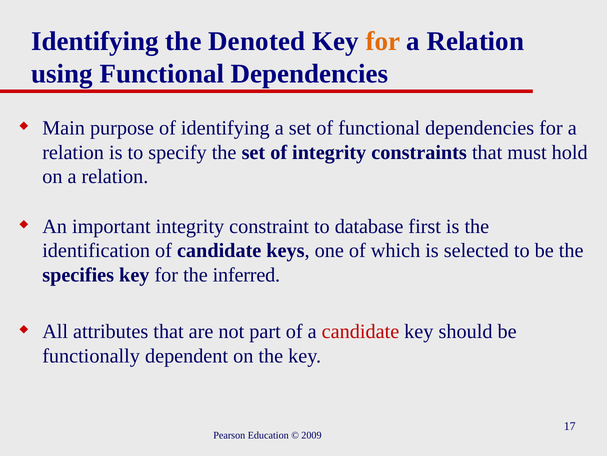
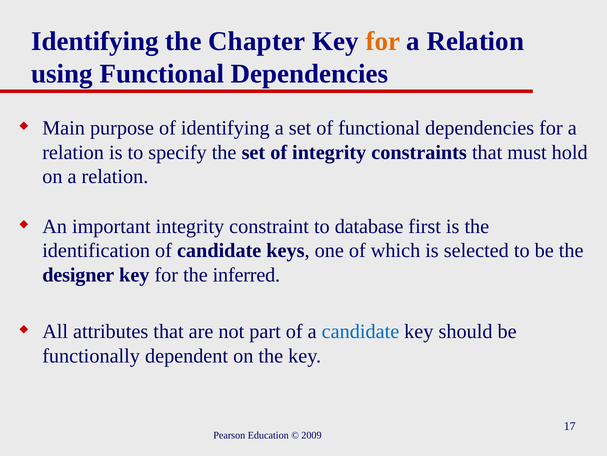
Denoted: Denoted -> Chapter (257, 41)
specifies: specifies -> designer (78, 275)
candidate colour: red -> blue (360, 331)
